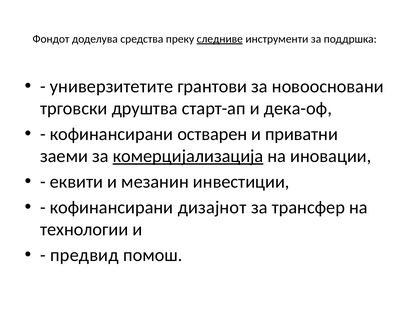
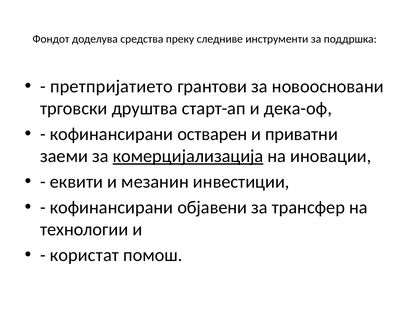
следниве underline: present -> none (220, 39)
универзитетите: универзитетите -> претпријатието (111, 86)
дизајнот: дизајнот -> објавени (212, 207)
предвид: предвид -> користат (84, 255)
